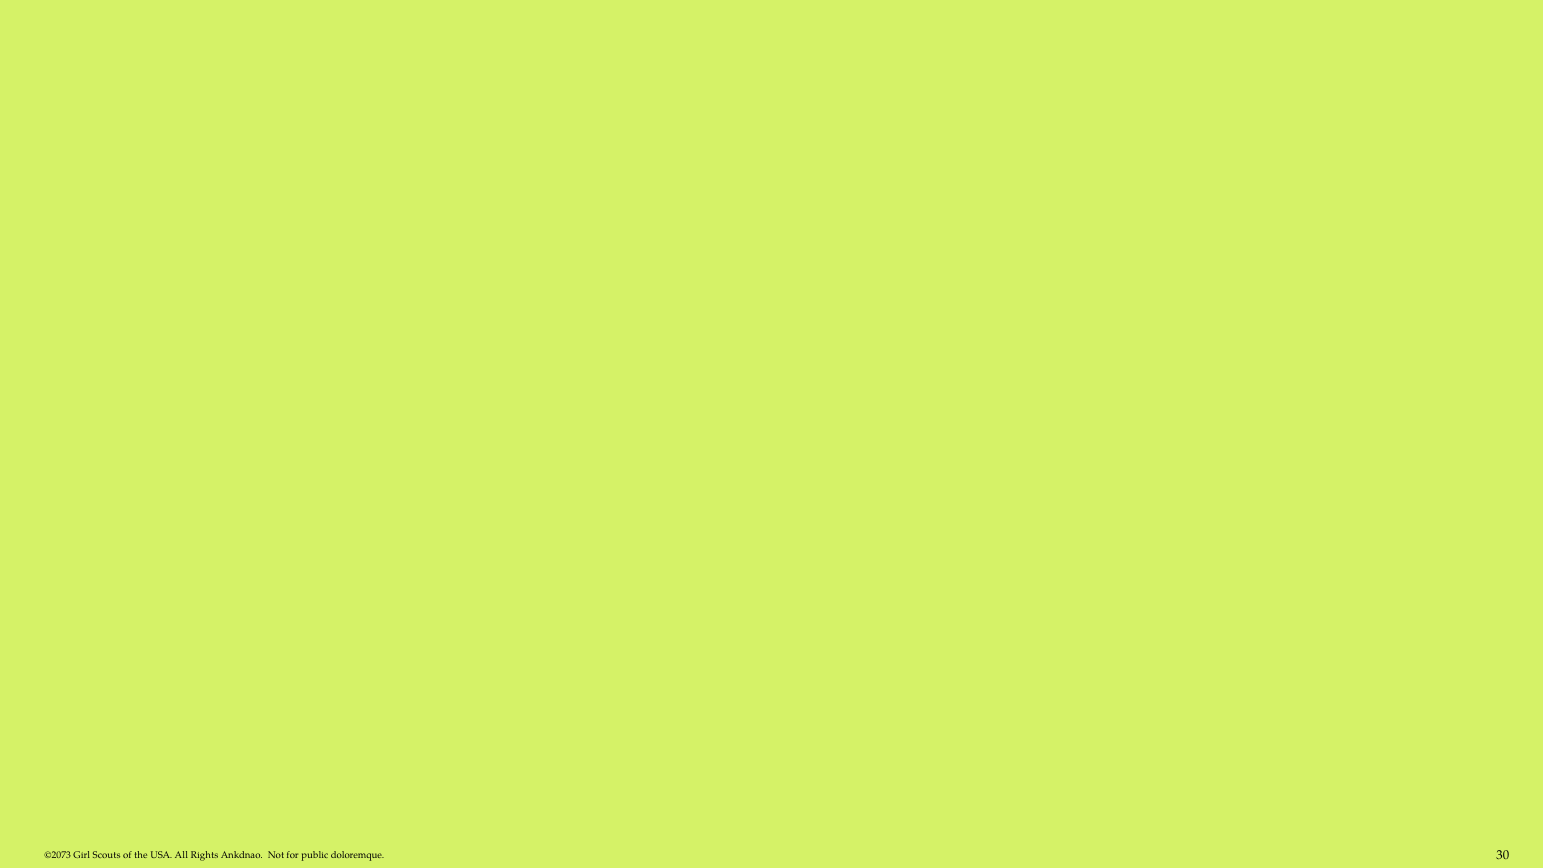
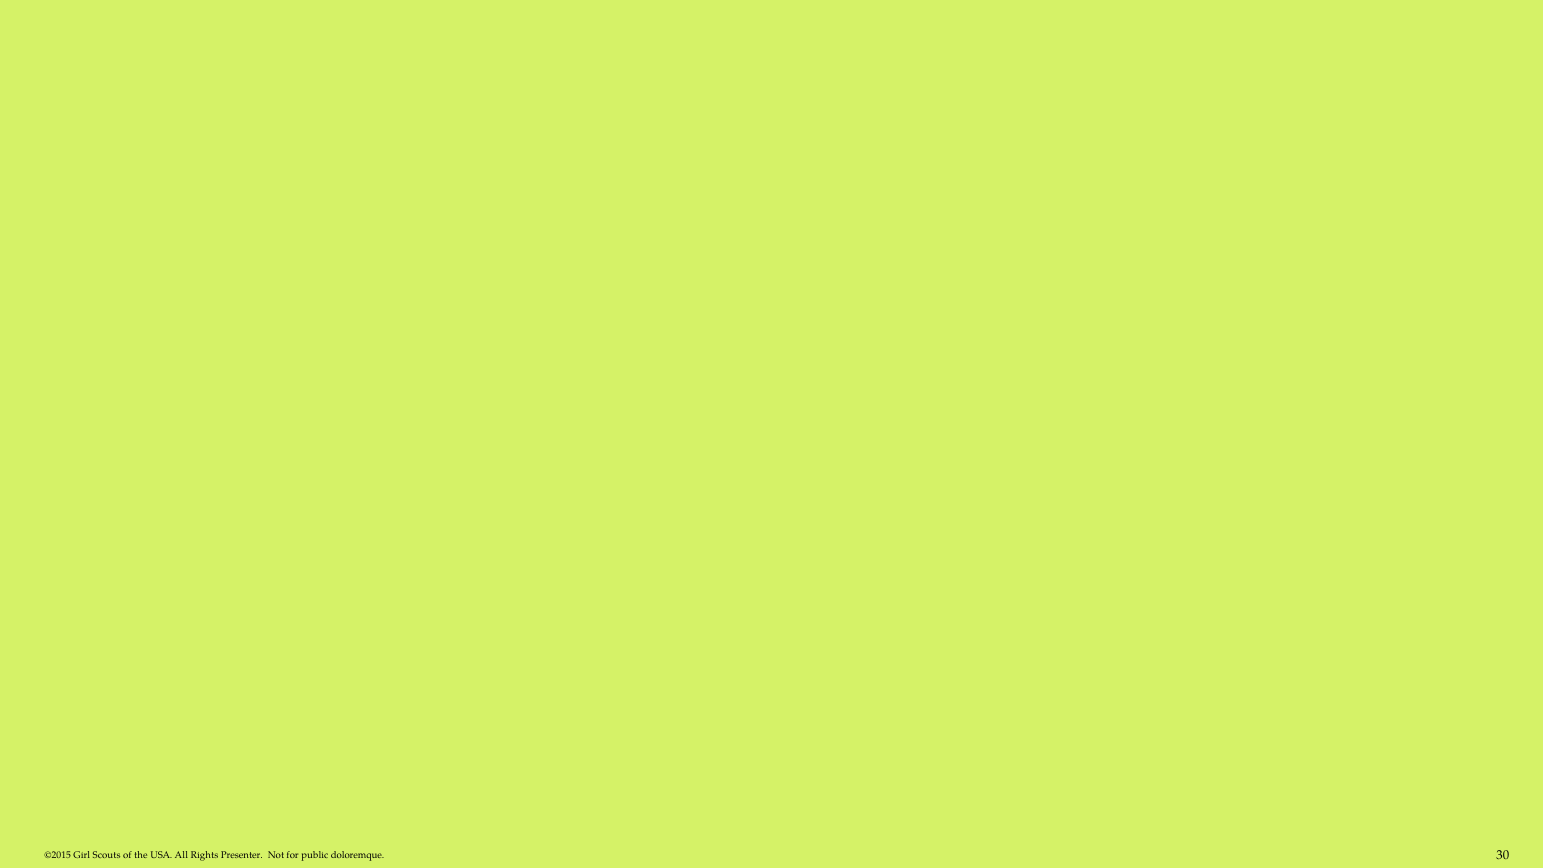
©2073: ©2073 -> ©2015 (58, 855)
Ankdnao: Ankdnao -> Presenter (242, 855)
